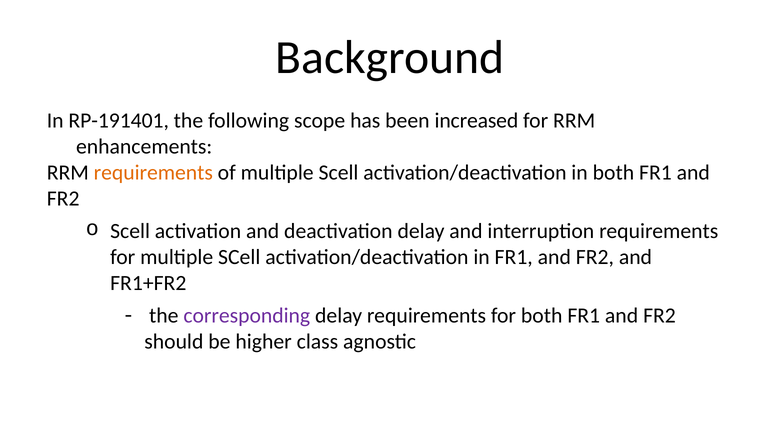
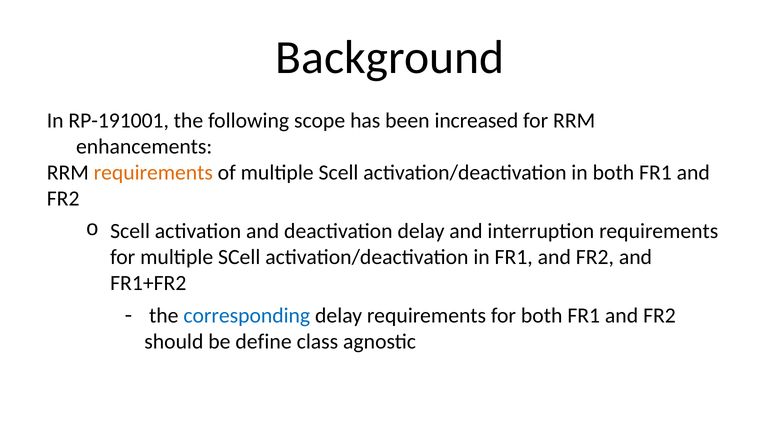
RP-191401: RP-191401 -> RP-191001 (119, 121)
corresponding colour: purple -> blue (247, 316)
higher: higher -> define (264, 342)
